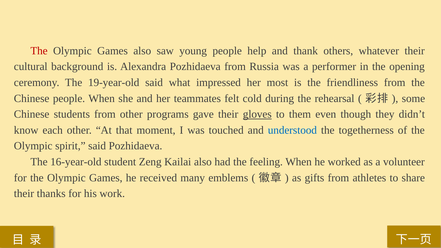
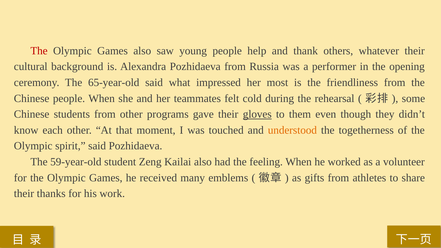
19-year-old: 19-year-old -> 65-year-old (114, 83)
understood colour: blue -> orange (292, 130)
16-year-old: 16-year-old -> 59-year-old (76, 162)
